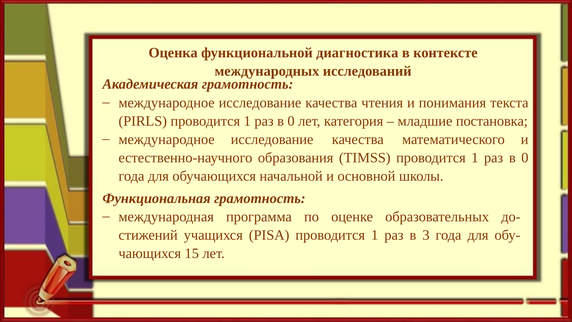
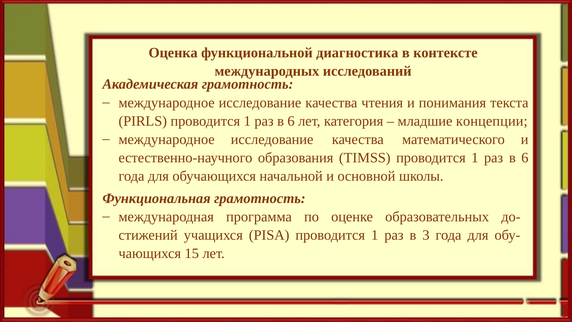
0: 0 -> 6 (291, 121)
постановка: постановка -> концепции (492, 121)
0: 0 -> 6 (525, 158)
